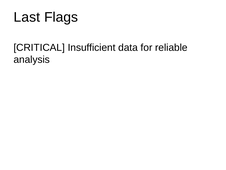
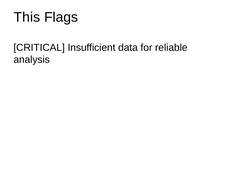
Last: Last -> This (27, 17)
